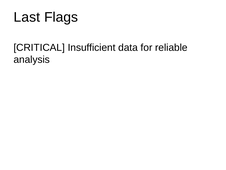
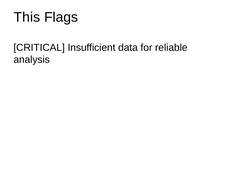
Last: Last -> This (27, 17)
